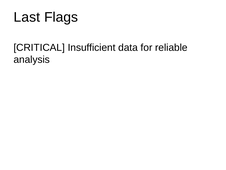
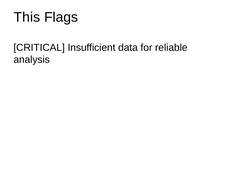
Last: Last -> This (27, 17)
